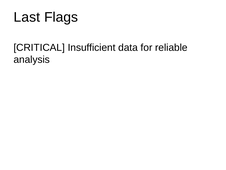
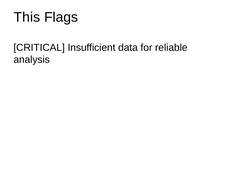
Last: Last -> This (27, 17)
